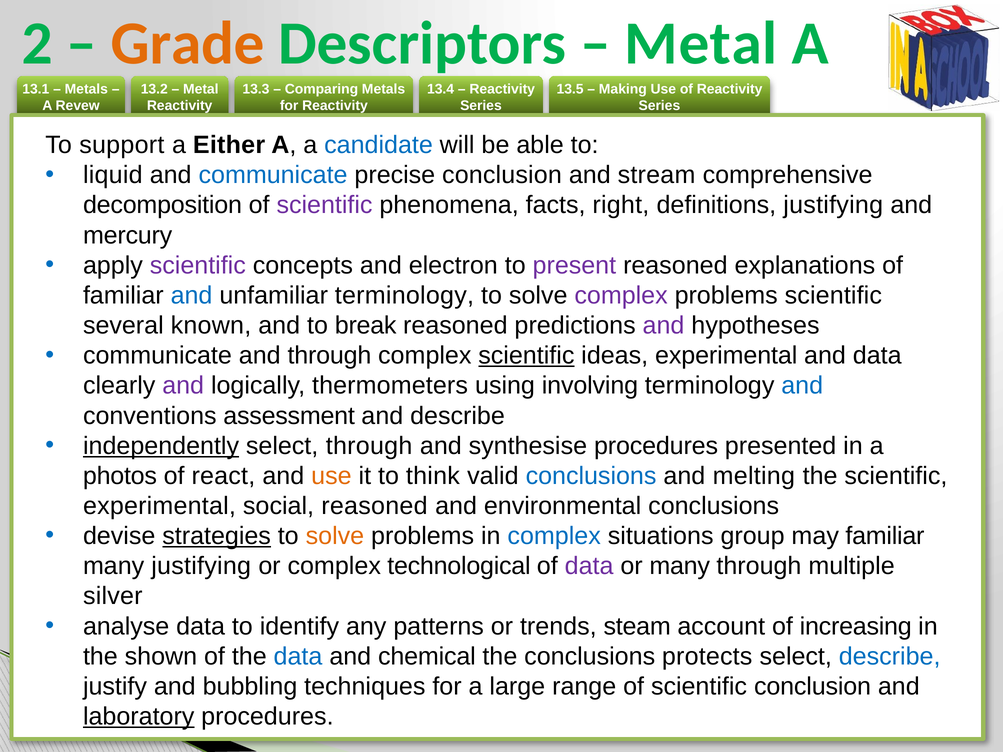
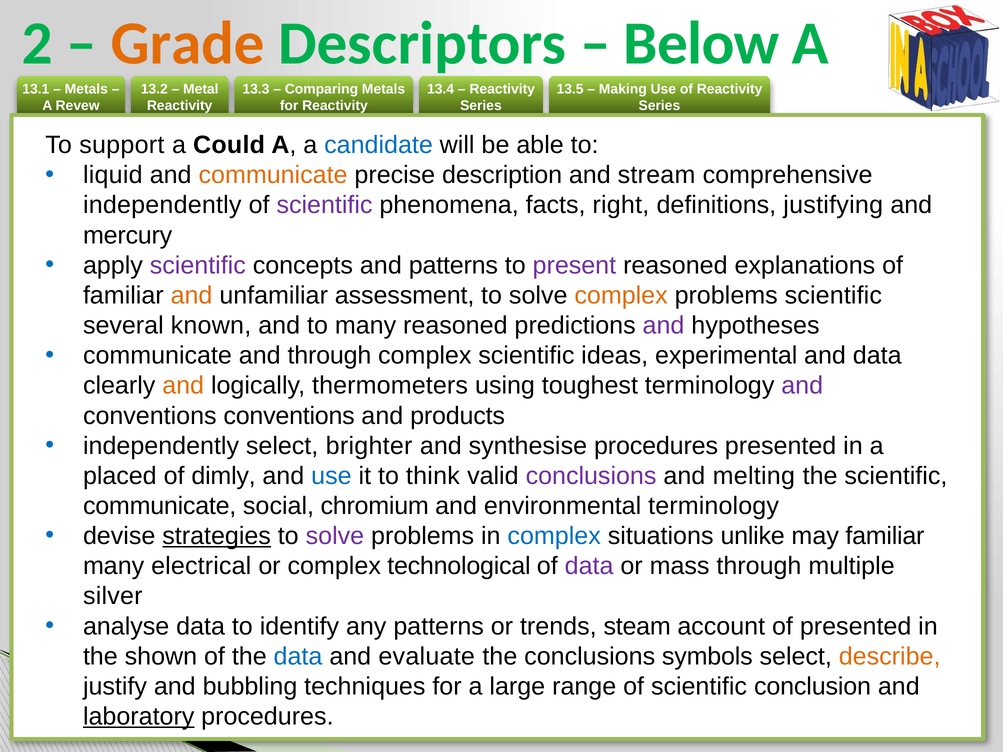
Metal: Metal -> Below (701, 43)
Either: Either -> Could (229, 145)
communicate colour: blue -> orange (273, 175)
precise conclusion: conclusion -> description (502, 175)
decomposition: decomposition -> independently (162, 205)
and electron: electron -> patterns (453, 265)
and colour: blue -> orange (192, 296)
unfamiliar terminology: terminology -> assessment (405, 296)
complex colour: purple -> orange (621, 296)
to break: break -> many (366, 326)
scientific underline: present -> none (526, 356)
and colour: purple -> orange (183, 386)
involving: involving -> toughest (590, 386)
and colour: blue -> purple (802, 386)
conventions assessment: assessment -> conventions (289, 416)
and describe: describe -> products (458, 416)
independently underline: present -> none (161, 446)
select through: through -> brighter (369, 446)
photos: photos -> placed (120, 476)
react: react -> dimly (224, 476)
use colour: orange -> blue (331, 476)
conclusions colour: blue -> purple (591, 476)
experimental: experimental -> communicate (160, 506)
social reasoned: reasoned -> chromium (375, 506)
environmental conclusions: conclusions -> terminology (714, 506)
solve colour: orange -> purple (335, 536)
group: group -> unlike (753, 536)
many justifying: justifying -> electrical (201, 566)
or many: many -> mass (680, 566)
of increasing: increasing -> presented (856, 626)
chemical: chemical -> evaluate (427, 657)
protects: protects -> symbols (707, 657)
describe colour: blue -> orange (890, 657)
